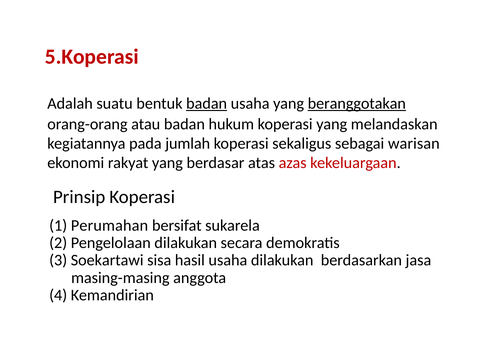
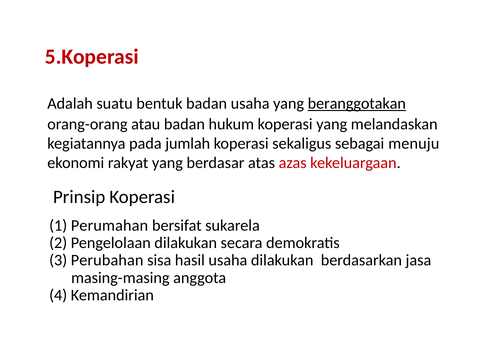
badan underline: present -> none (207, 104)
warisan: warisan -> menuju (414, 143)
Soekartawi: Soekartawi -> Perubahan (107, 260)
